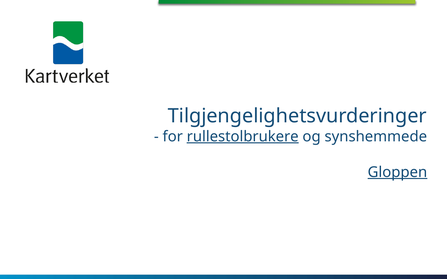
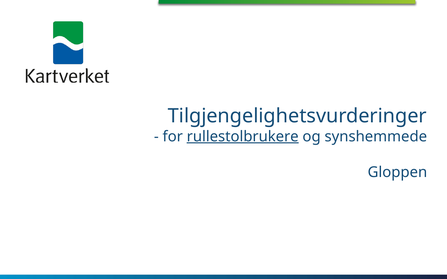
Gloppen underline: present -> none (397, 172)
